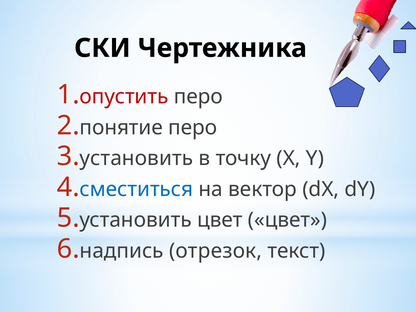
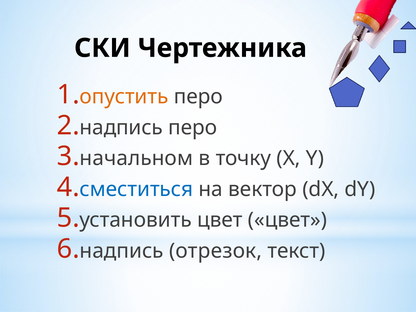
опустить colour: red -> orange (124, 97)
понятие: понятие -> надпись (121, 128)
установить: установить -> начальном (136, 158)
